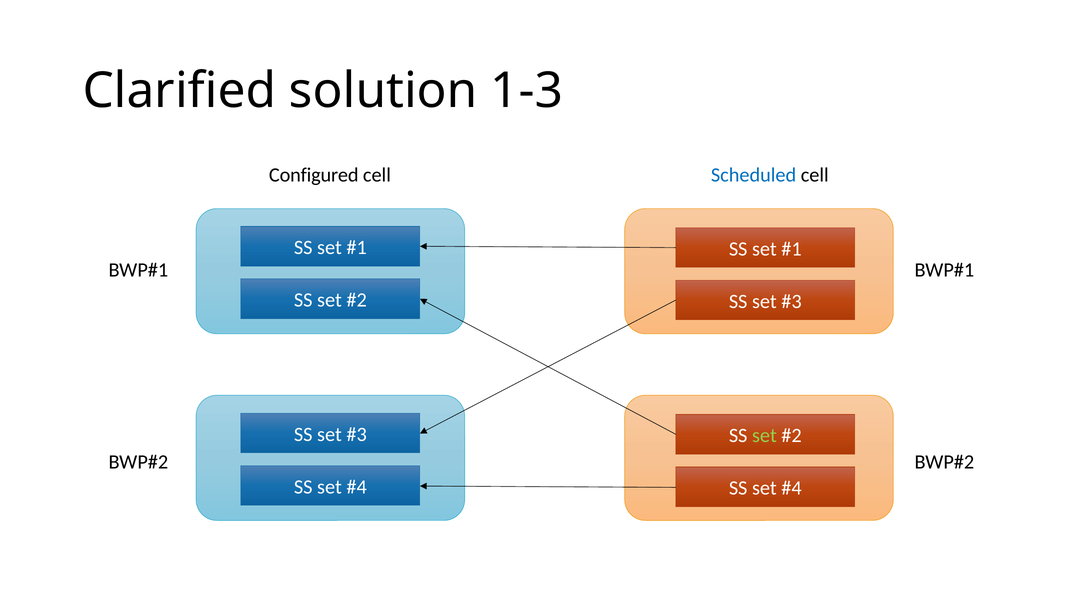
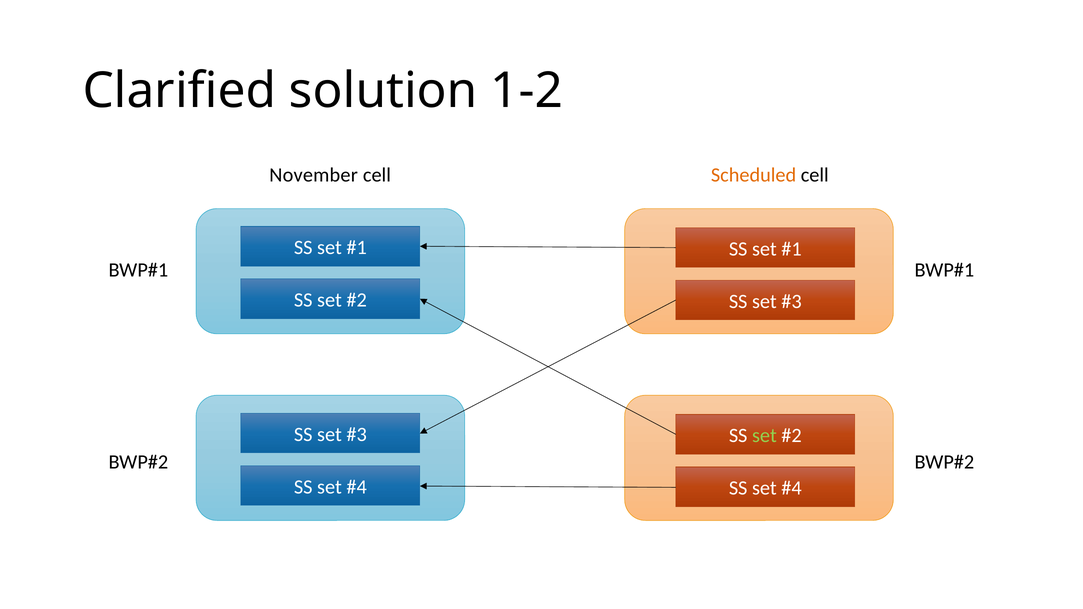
1-3: 1-3 -> 1-2 (527, 91)
Configured: Configured -> November (314, 175)
Scheduled colour: blue -> orange (754, 175)
